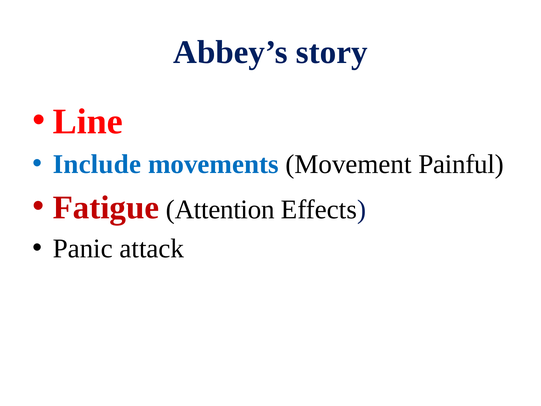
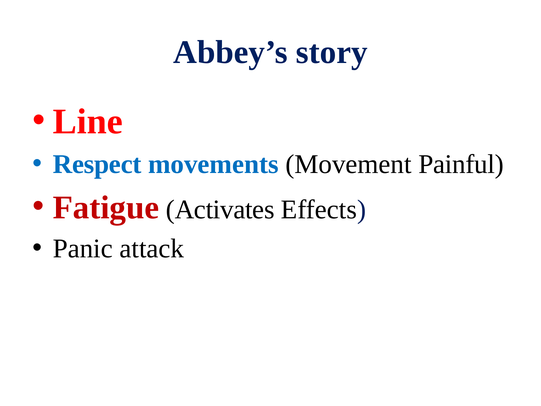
Include: Include -> Respect (97, 164)
Attention: Attention -> Activates (220, 209)
